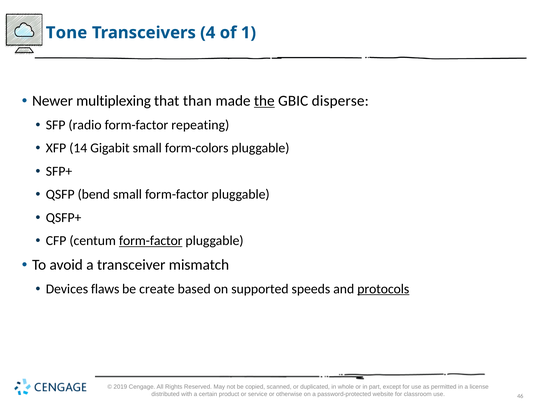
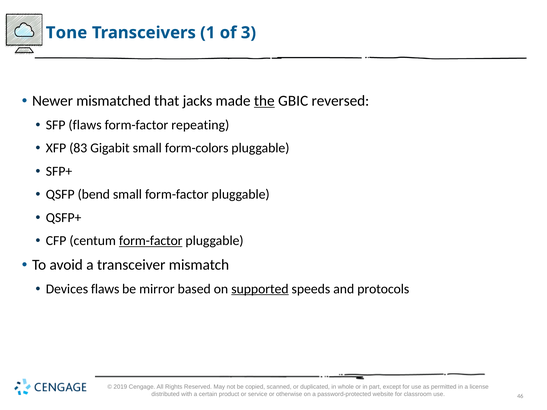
4: 4 -> 1 (208, 33)
1: 1 -> 3 (248, 33)
multiplexing: multiplexing -> mismatched (114, 101)
than: than -> jacks (198, 101)
disperse: disperse -> reversed (340, 101)
P radio: radio -> flaws (85, 125)
14: 14 -> 83 (78, 148)
create: create -> mirror (157, 289)
supported underline: none -> present (260, 289)
protocols underline: present -> none (383, 289)
